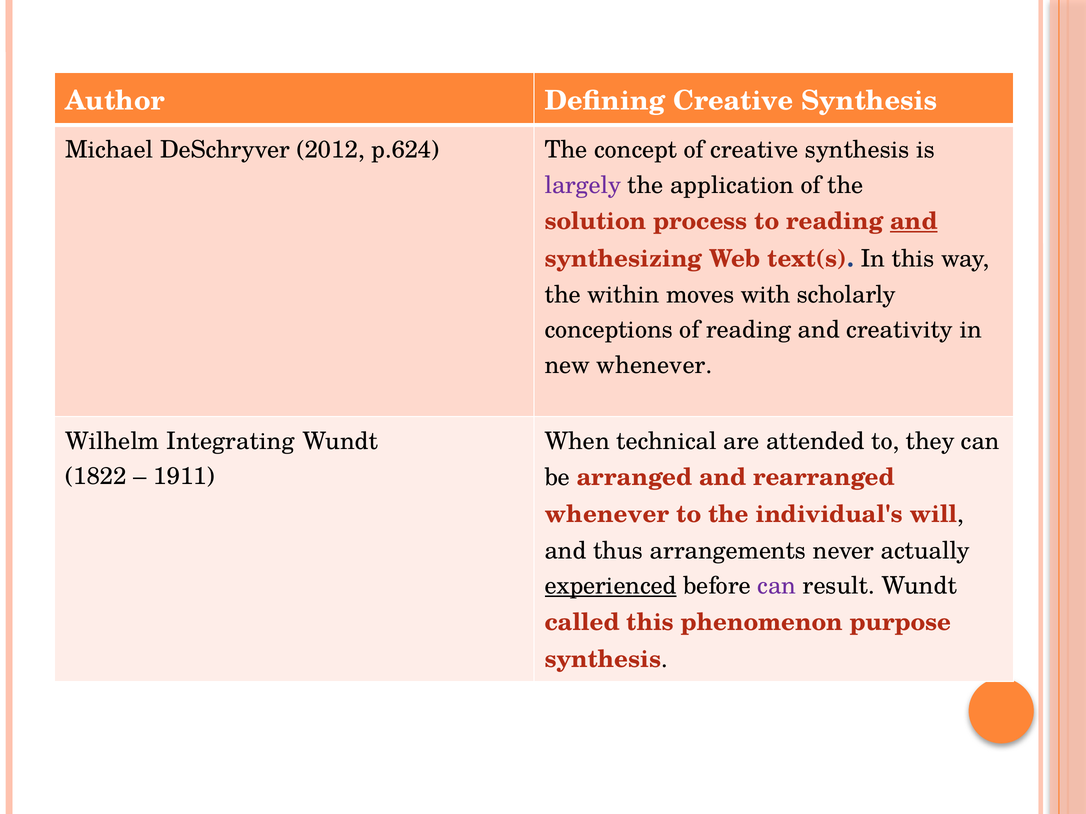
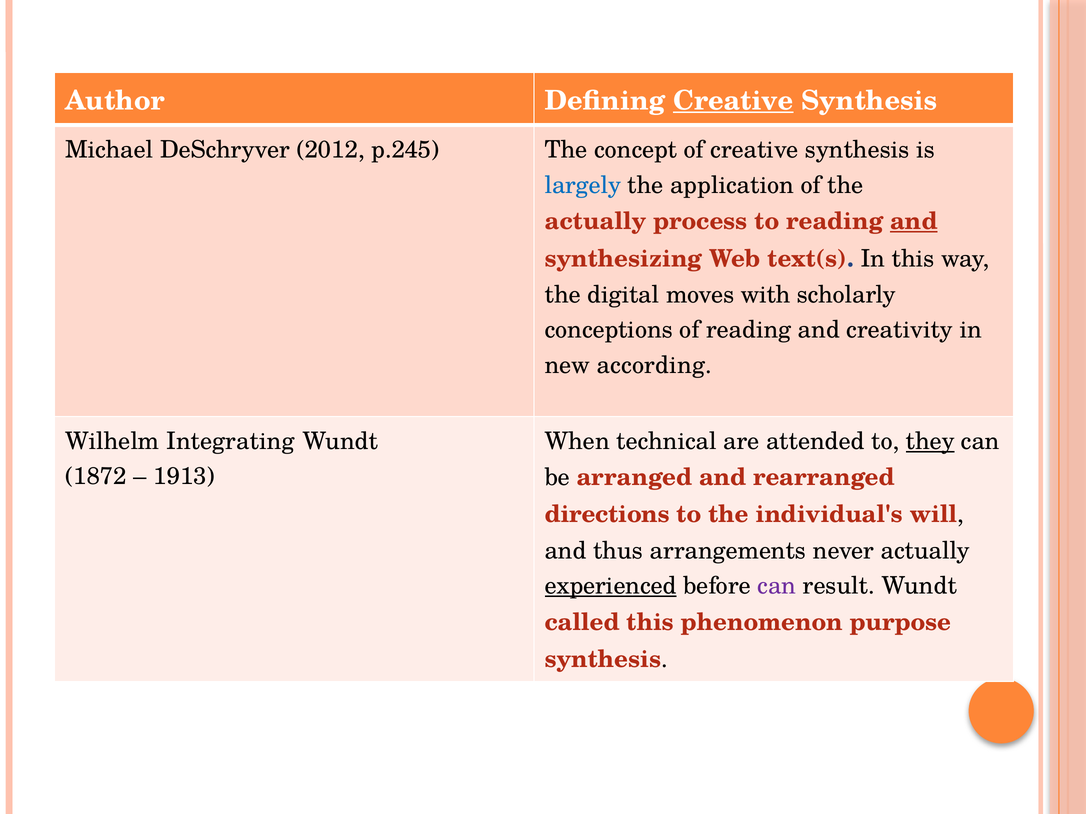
Creative underline: none -> present (733, 101)
p.624: p.624 -> p.245 (405, 150)
largely colour: purple -> blue (583, 185)
solution: solution -> actually (596, 222)
within: within -> digital (623, 295)
new whenever: whenever -> according (654, 366)
they underline: none -> present (930, 441)
1822: 1822 -> 1872 (96, 477)
1911: 1911 -> 1913 (184, 477)
whenever: whenever -> directions (607, 515)
